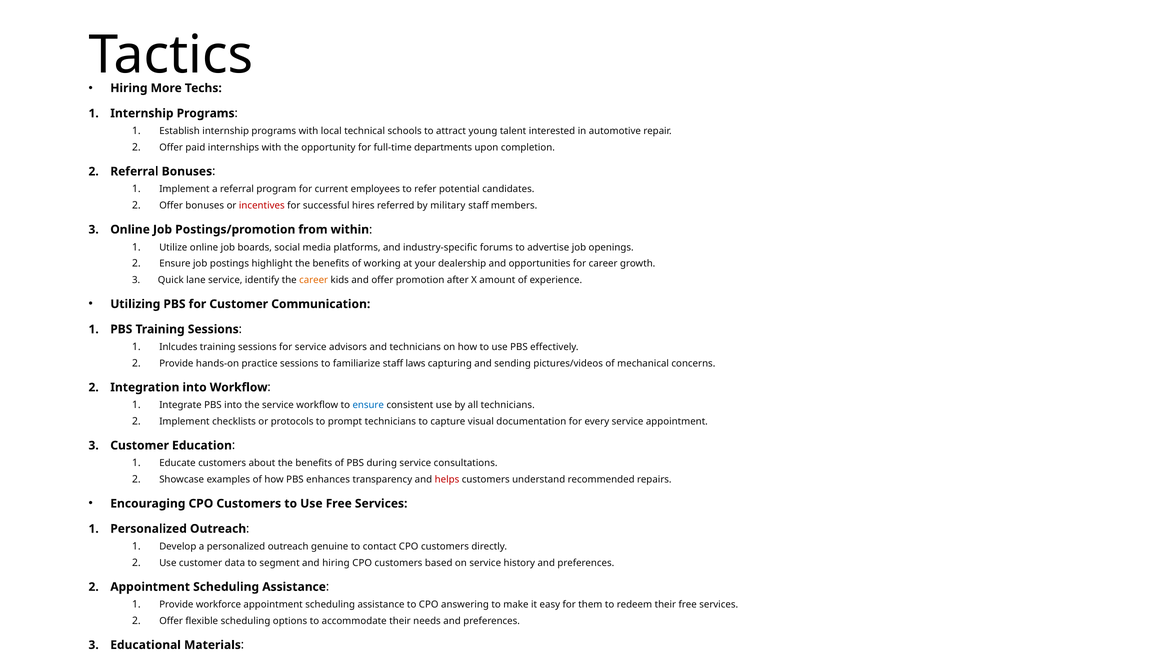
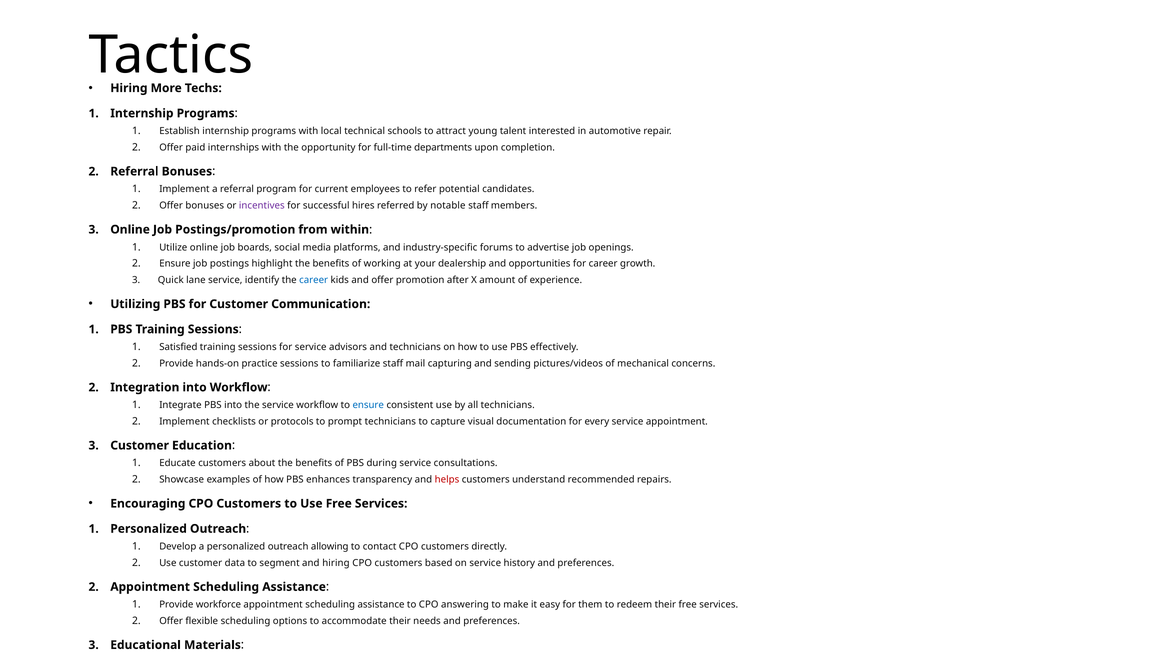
incentives colour: red -> purple (262, 206)
military: military -> notable (448, 206)
career colour: orange -> blue (314, 280)
Inlcudes: Inlcudes -> Satisfied (178, 347)
laws: laws -> mail (415, 364)
genuine: genuine -> allowing (330, 547)
